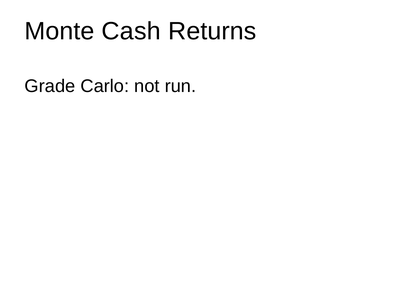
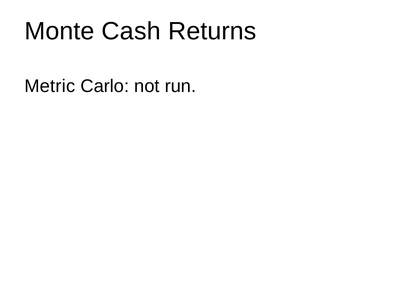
Grade: Grade -> Metric (50, 86)
